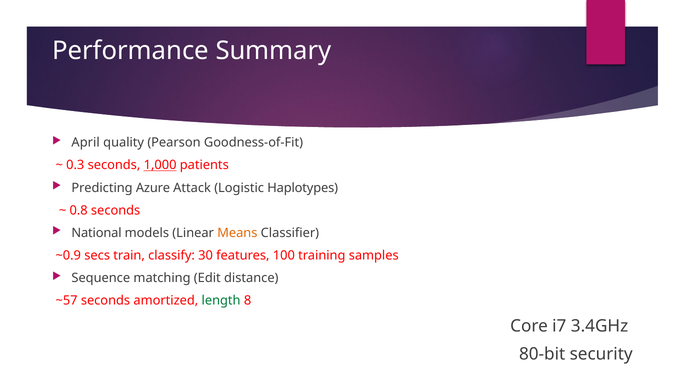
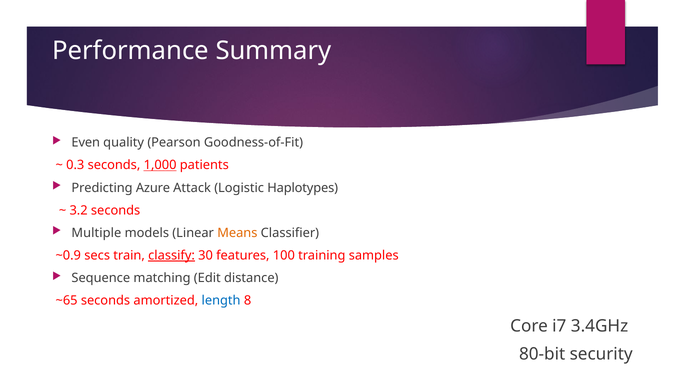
April: April -> Even (86, 142)
0.8: 0.8 -> 3.2 (79, 210)
National: National -> Multiple (96, 233)
classify underline: none -> present (172, 255)
~57: ~57 -> ~65 (67, 300)
length colour: green -> blue (221, 300)
